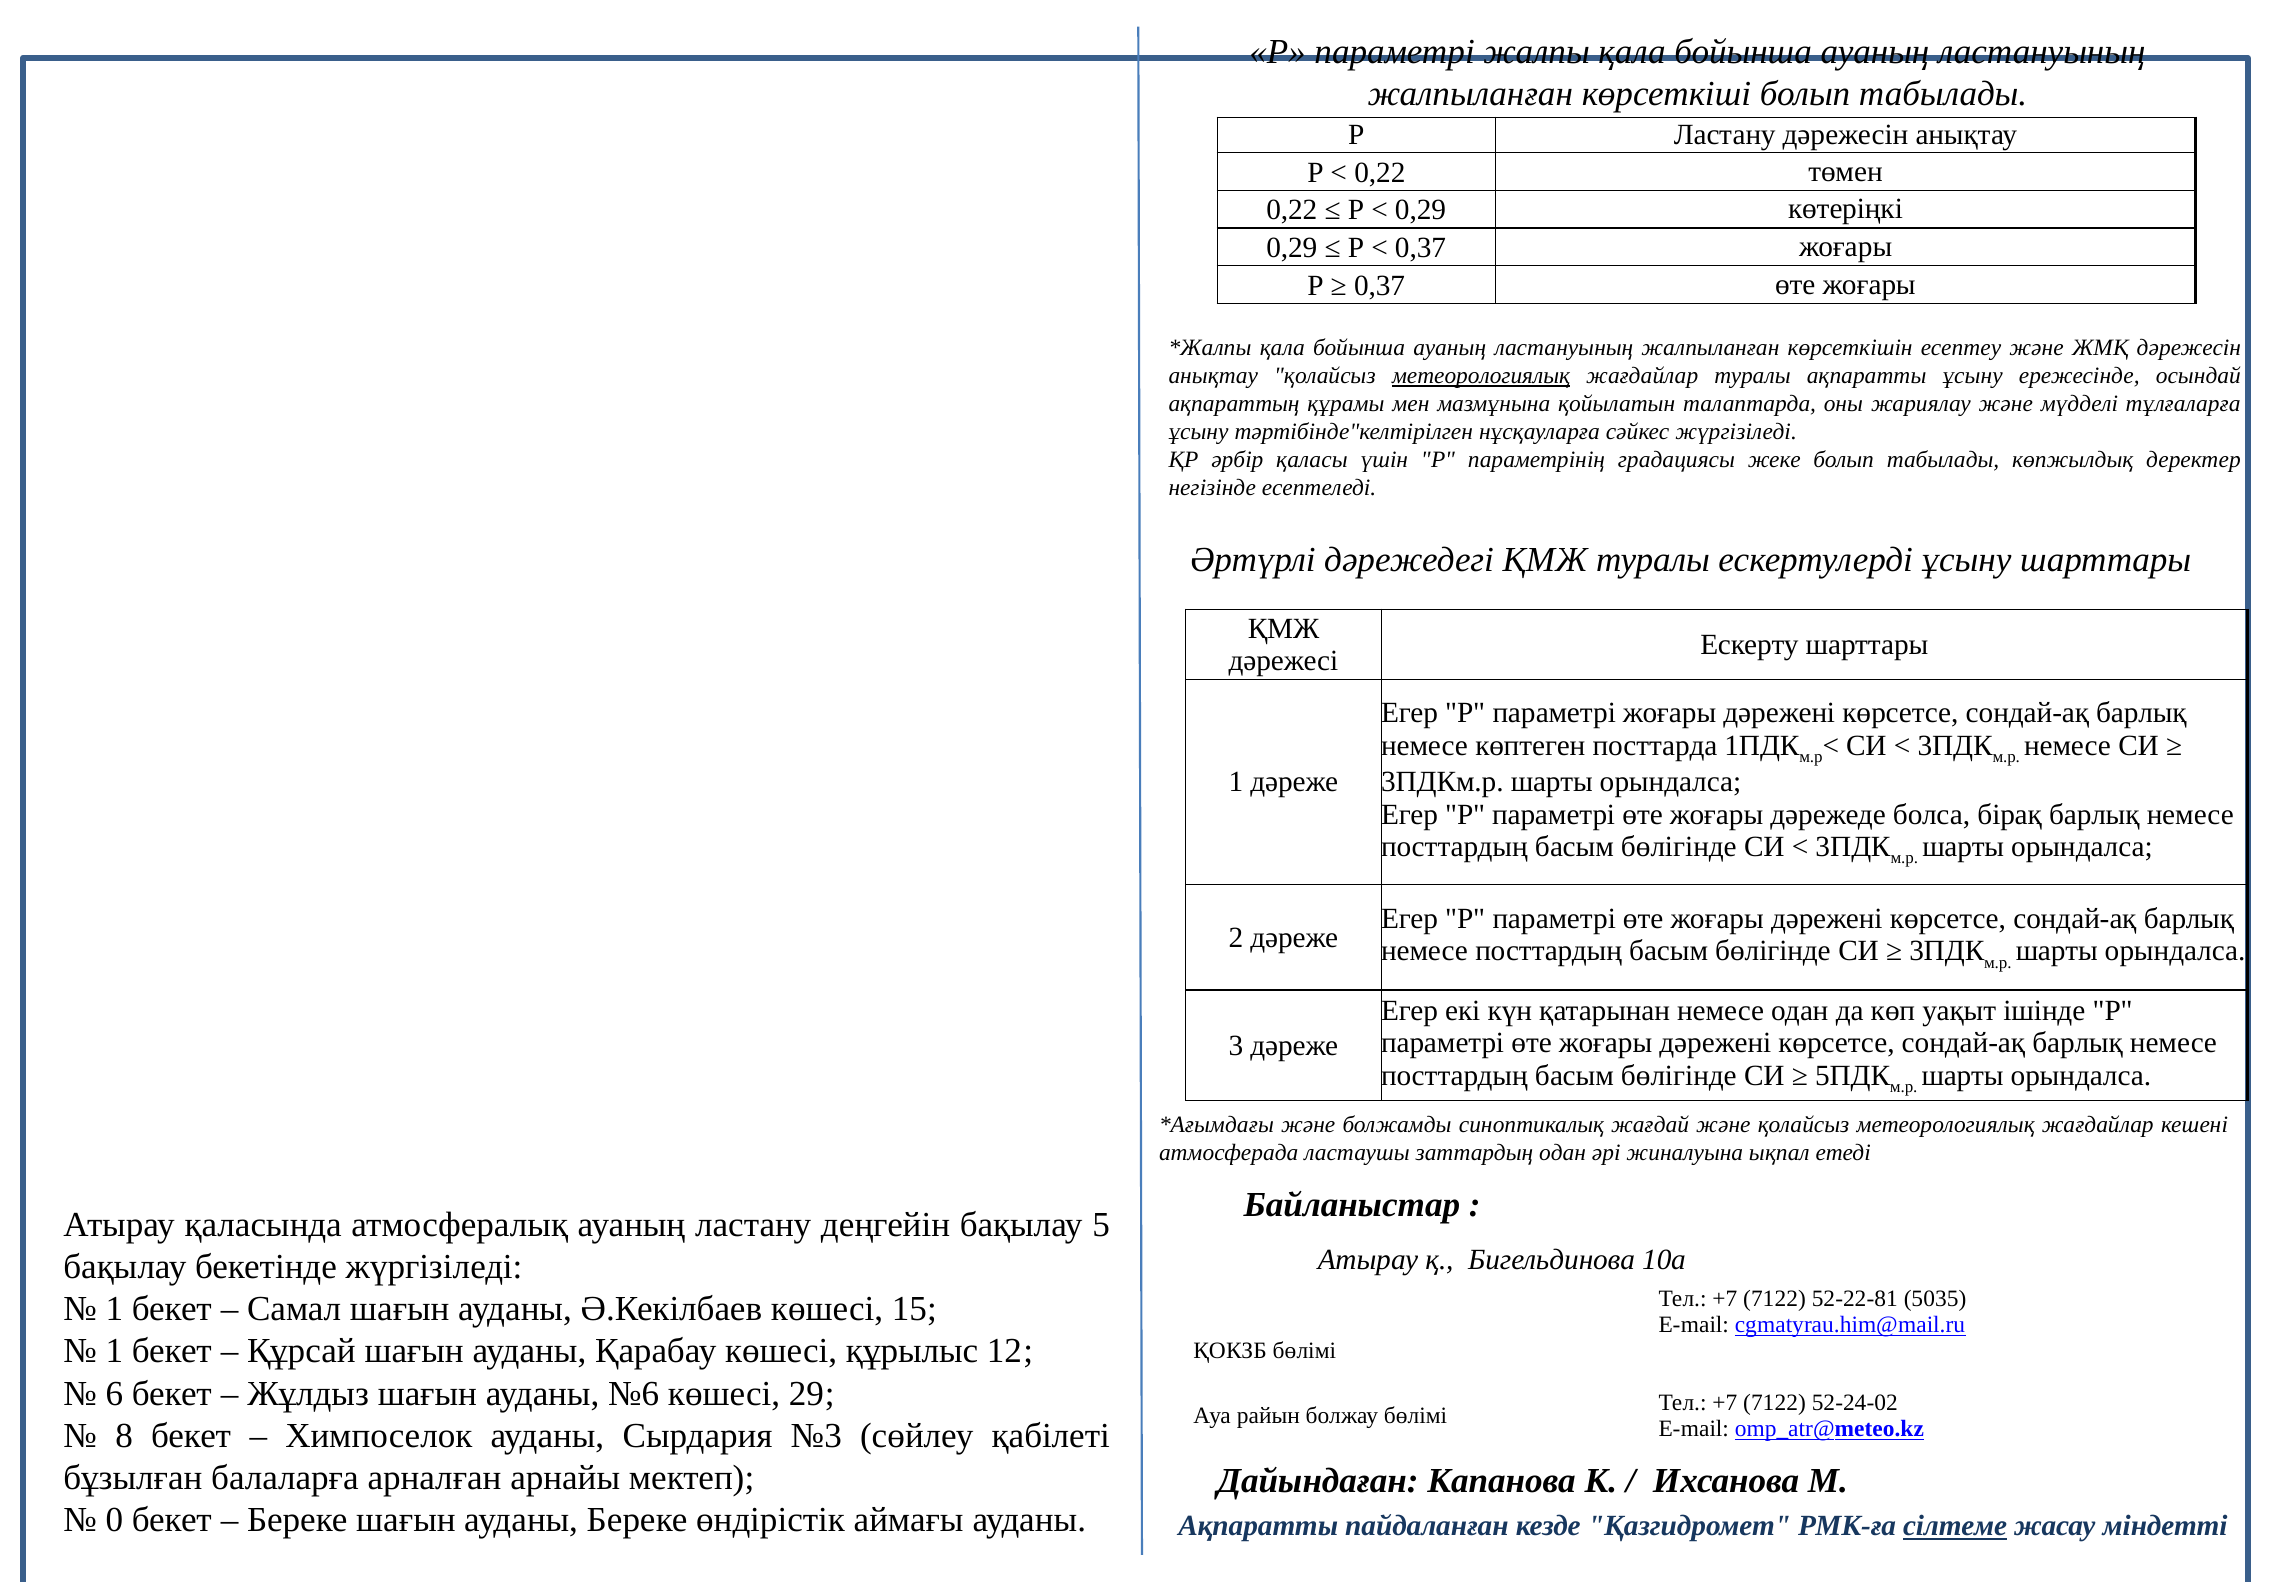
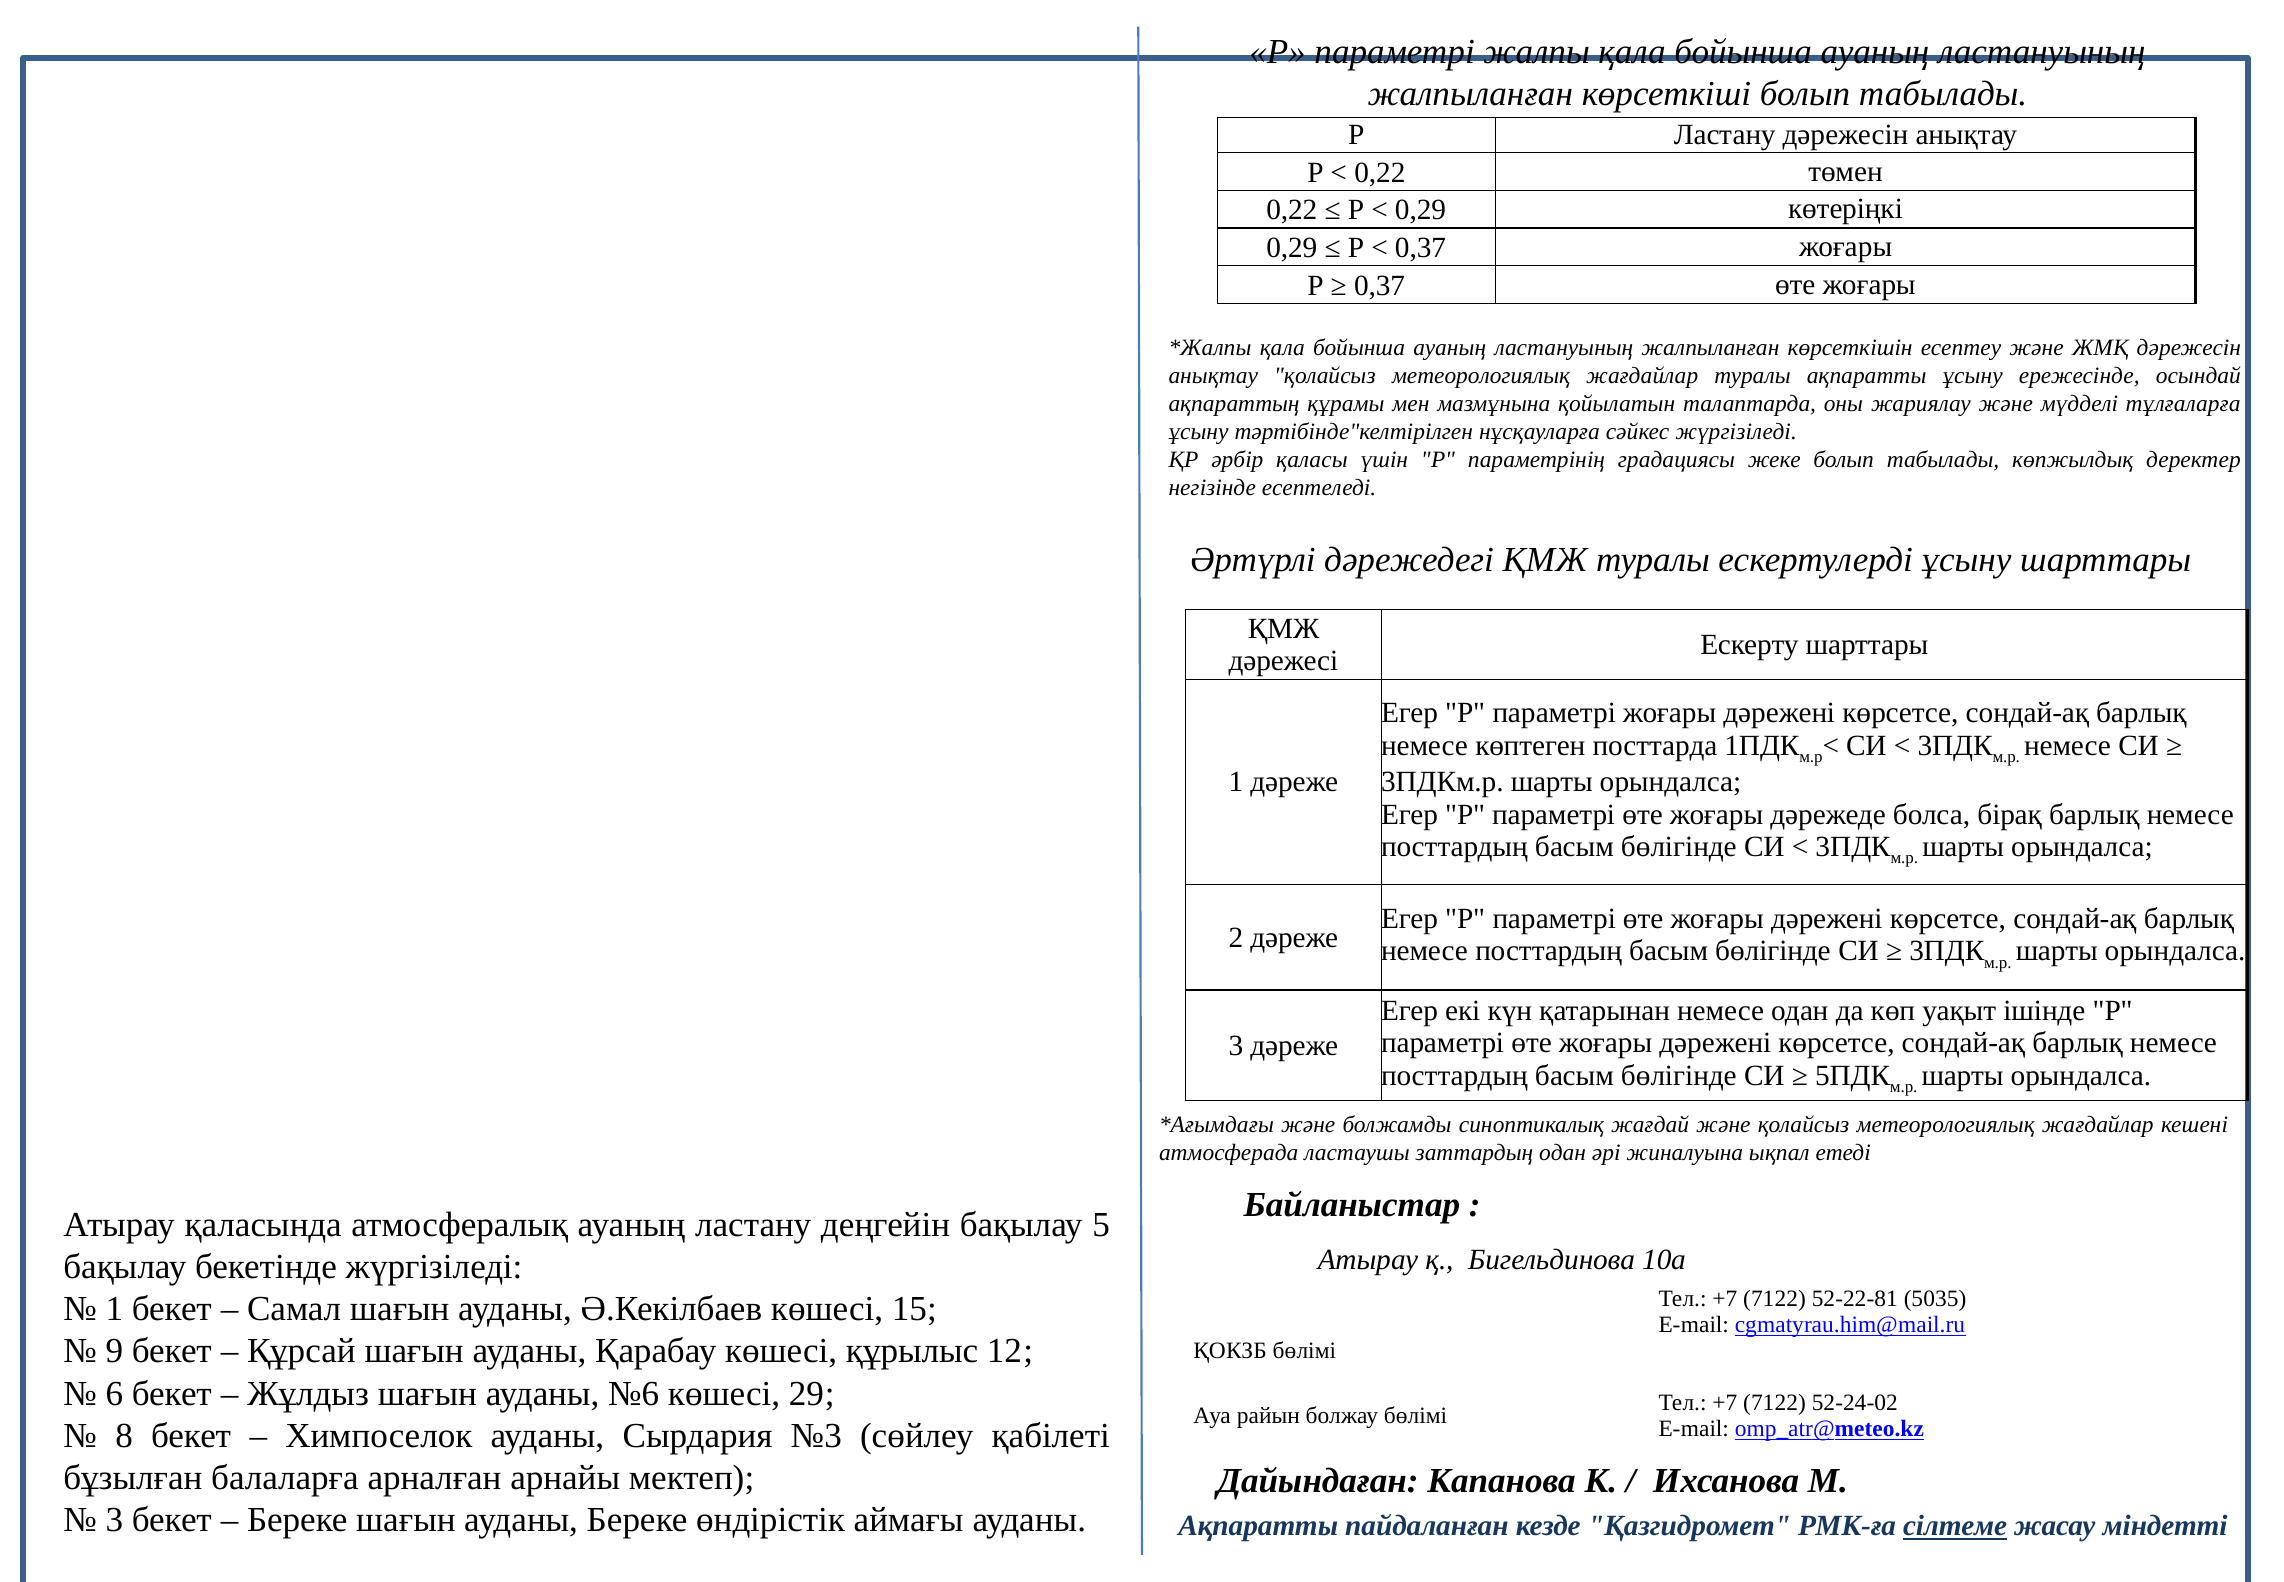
метеорологиялық underline: present -> none (1481, 376)
1: 1 -> 9 (114, 1351)
0: 0 -> 3 (114, 1519)
